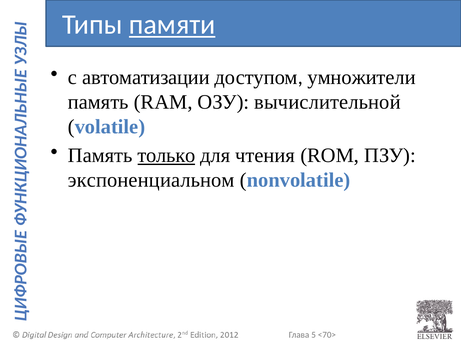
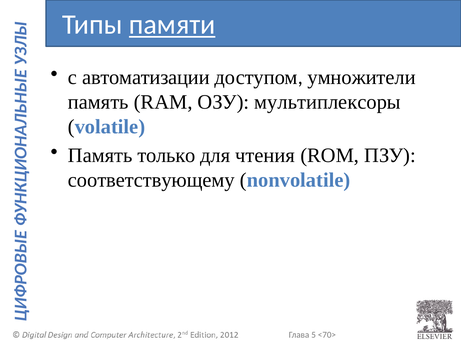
вычислительной: вычислительной -> мультиплексоры (328, 102)
только underline: present -> none (166, 155)
экспоненциальном: экспоненциальном -> соответствующему (151, 180)
